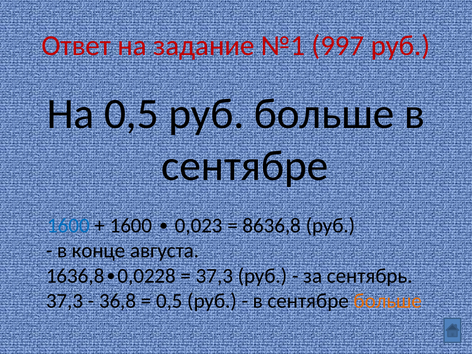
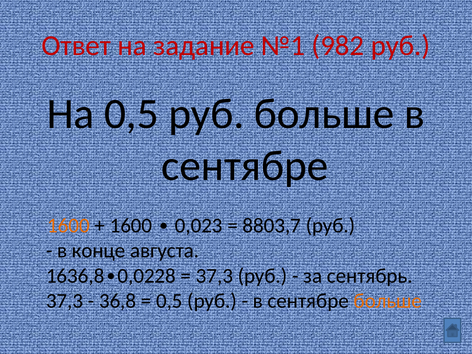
997: 997 -> 982 (338, 46)
1600 colour: blue -> orange (69, 225)
8636,8: 8636,8 -> 8803,7 (272, 225)
